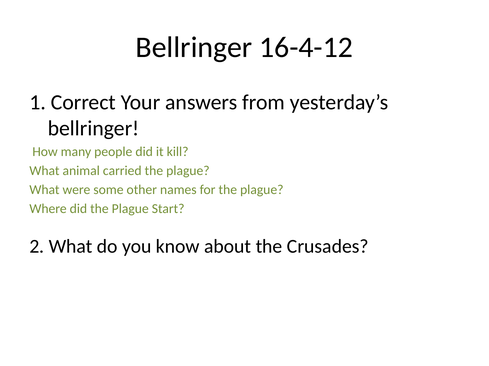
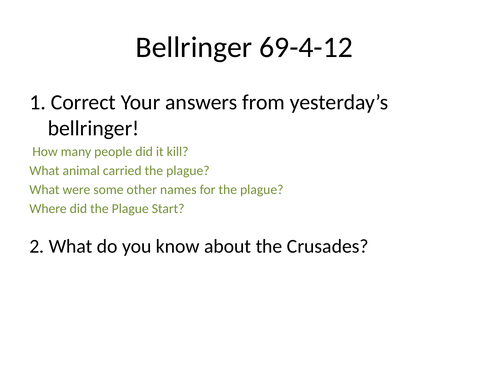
16-4-12: 16-4-12 -> 69-4-12 (306, 47)
